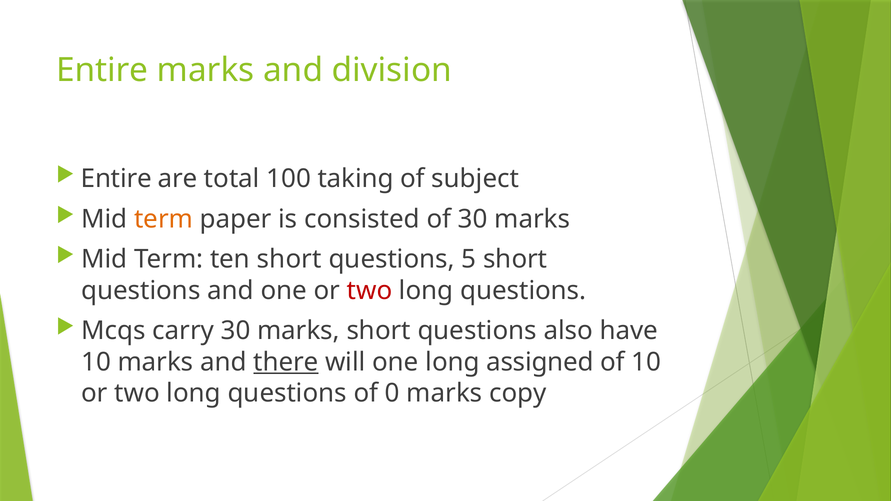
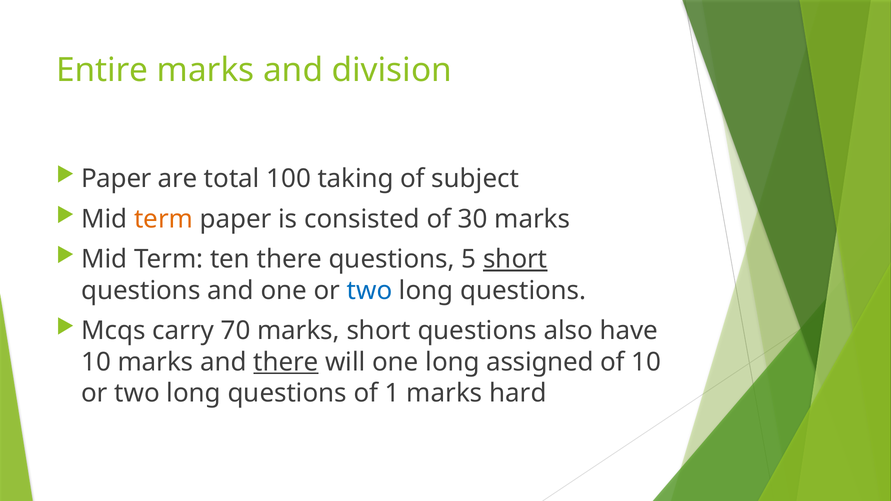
Entire: Entire -> Paper (116, 179)
ten short: short -> there (289, 259)
short underline: none -> present (515, 259)
two colour: red -> blue (369, 291)
carry 30: 30 -> 70 (236, 331)
0: 0 -> 1 (392, 393)
copy: copy -> hard (518, 393)
